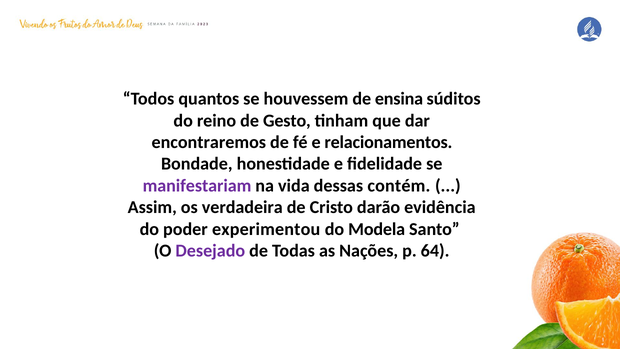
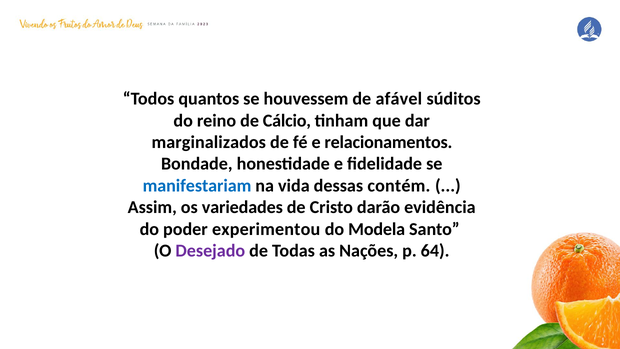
ensina: ensina -> afável (399, 99)
Gesto: Gesto -> Cálcio (287, 120)
encontraremos: encontraremos -> marginalizados (209, 142)
manifestariam colour: purple -> blue (197, 186)
verdadeira: verdadeira -> variedades (242, 207)
